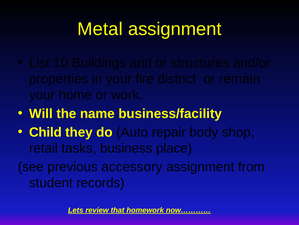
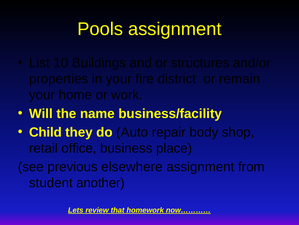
Metal: Metal -> Pools (100, 29)
tasks: tasks -> office (79, 148)
accessory: accessory -> elsewhere (132, 166)
records: records -> another (101, 182)
